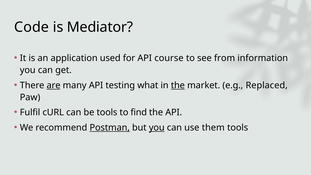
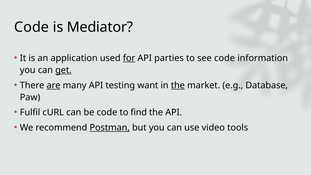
for underline: none -> present (129, 58)
course: course -> parties (169, 58)
see from: from -> code (225, 58)
get underline: none -> present (63, 70)
what: what -> want (148, 85)
Replaced: Replaced -> Database (267, 85)
be tools: tools -> code (107, 112)
you underline: present -> none (157, 128)
them: them -> video (213, 128)
